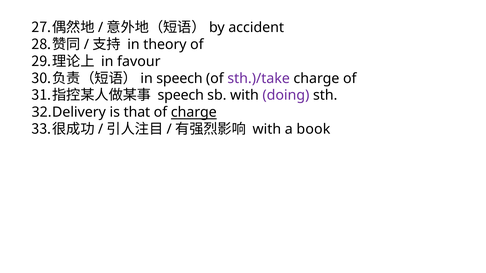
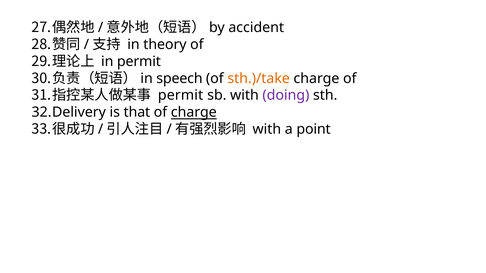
in favour: favour -> permit (139, 61)
sth.)/take colour: purple -> orange (259, 78)
speech: speech -> permit (181, 95)
book: book -> point (314, 129)
